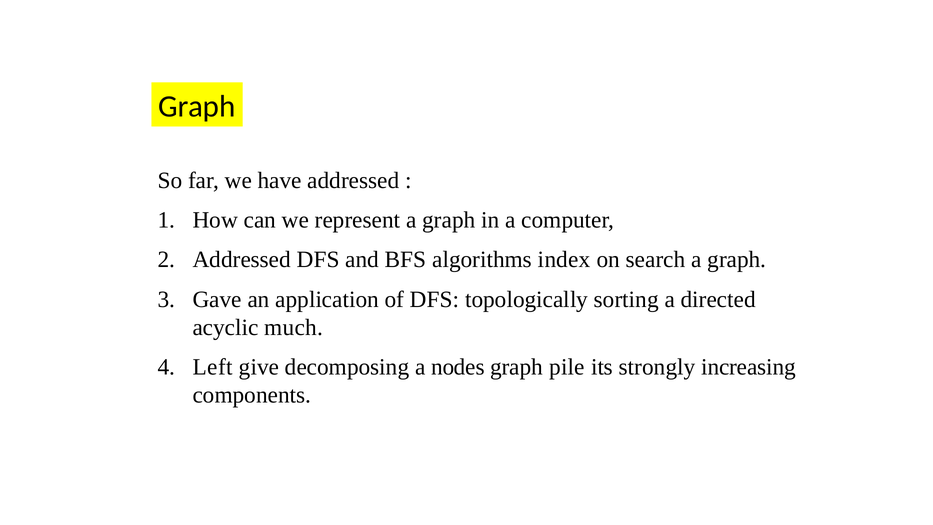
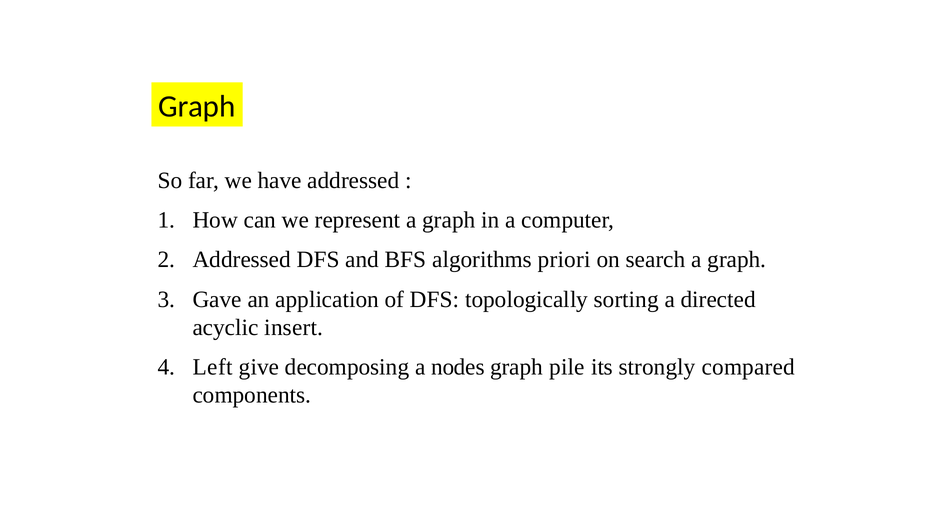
index: index -> priori (564, 260)
much: much -> insert (294, 327)
increasing: increasing -> compared (748, 367)
